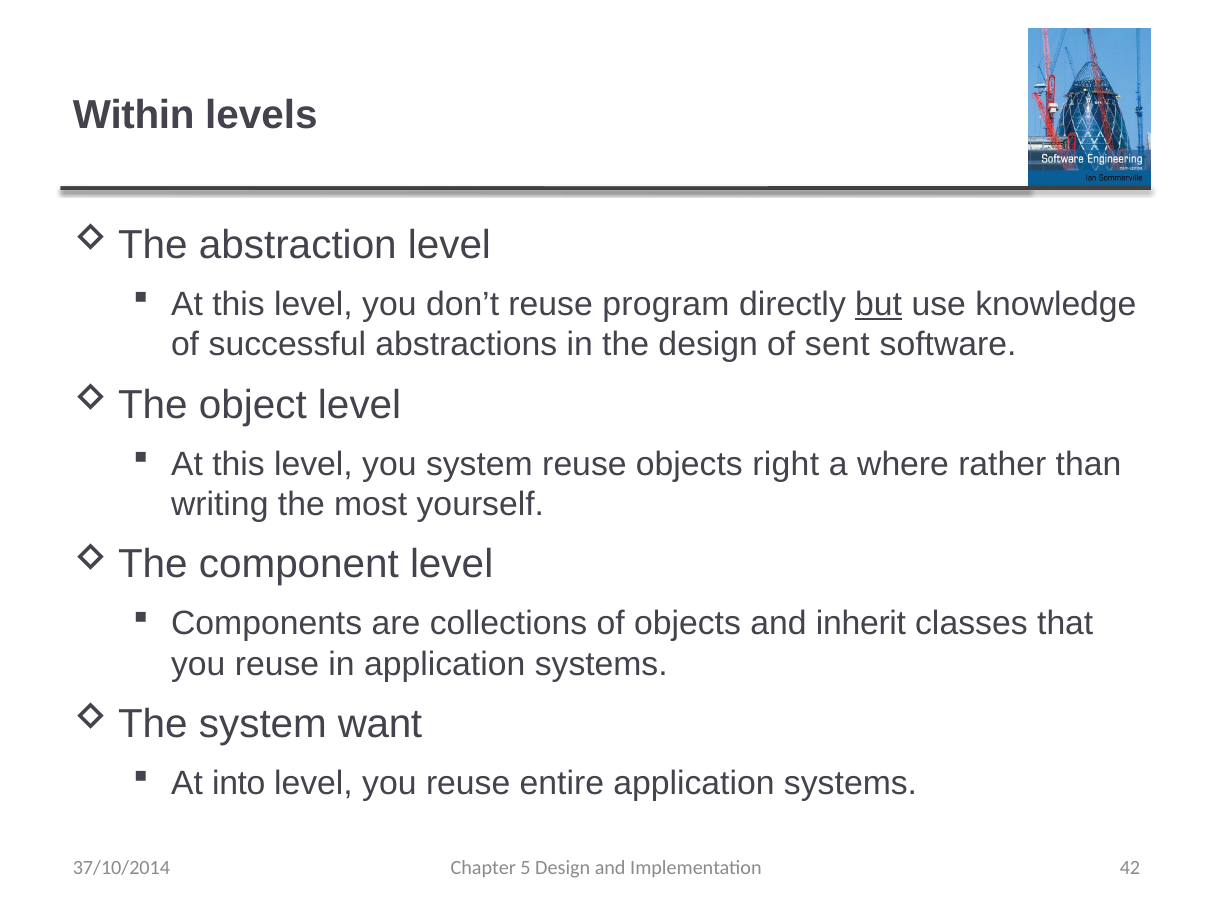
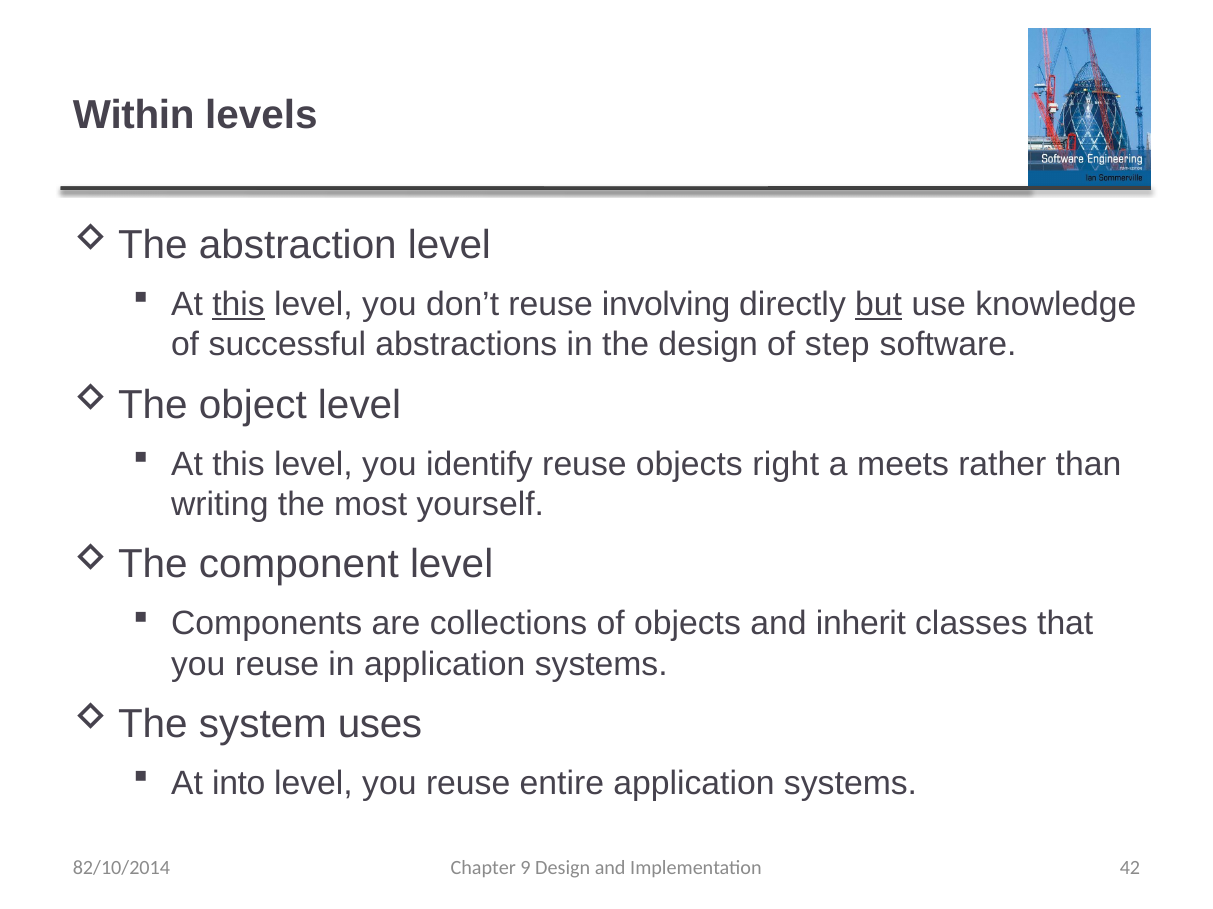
this underline: none -> present (239, 305)
program: program -> involving (666, 305)
sent: sent -> step (837, 345)
you system: system -> identify (479, 464)
where: where -> meets (903, 464)
want: want -> uses (380, 725)
5: 5 -> 9 (525, 869)
37/10/2014: 37/10/2014 -> 82/10/2014 (121, 869)
